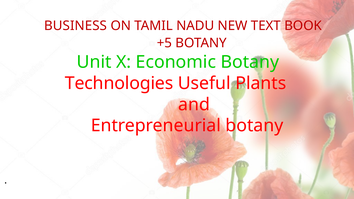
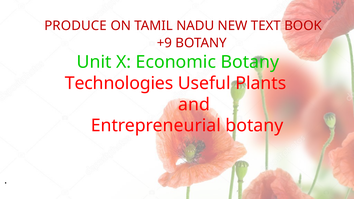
BUSINESS: BUSINESS -> PRODUCE (76, 26)
+5: +5 -> +9 (164, 43)
